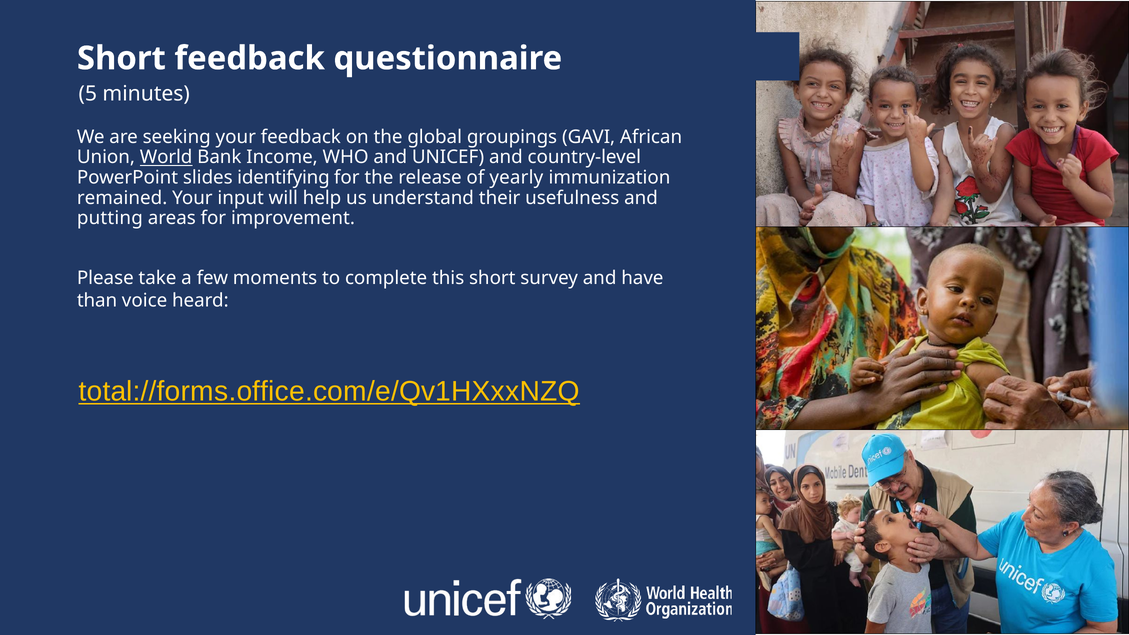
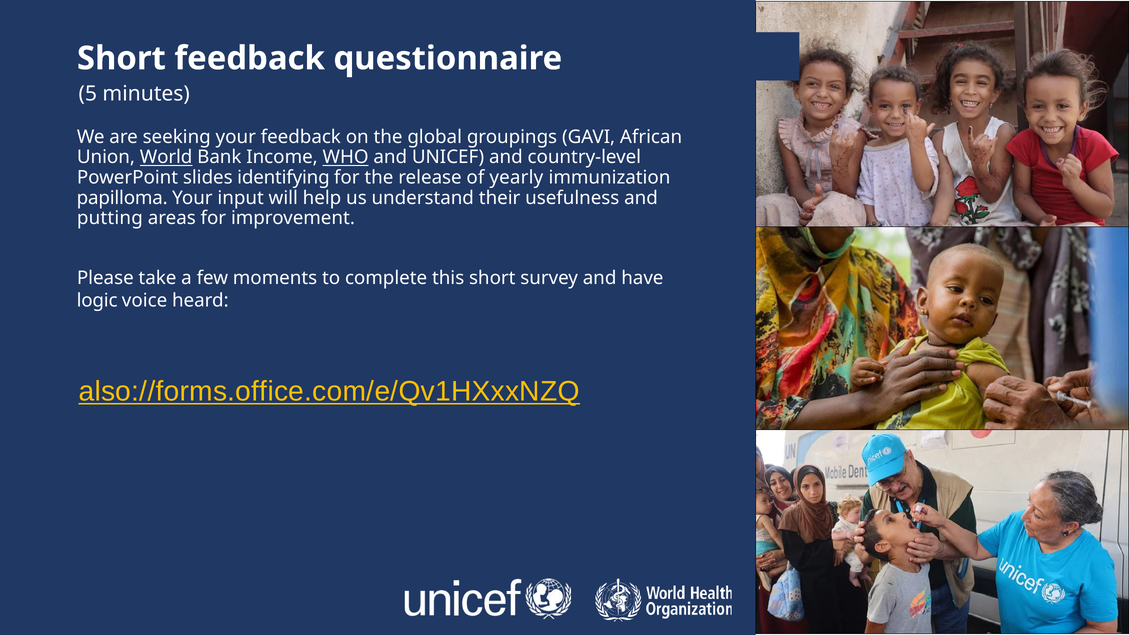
WHO underline: none -> present (346, 157)
remained: remained -> papilloma (122, 198)
than: than -> logic (97, 301)
total://forms.office.com/e/Qv1HXxxNZQ: total://forms.office.com/e/Qv1HXxxNZQ -> also://forms.office.com/e/Qv1HXxxNZQ (329, 391)
